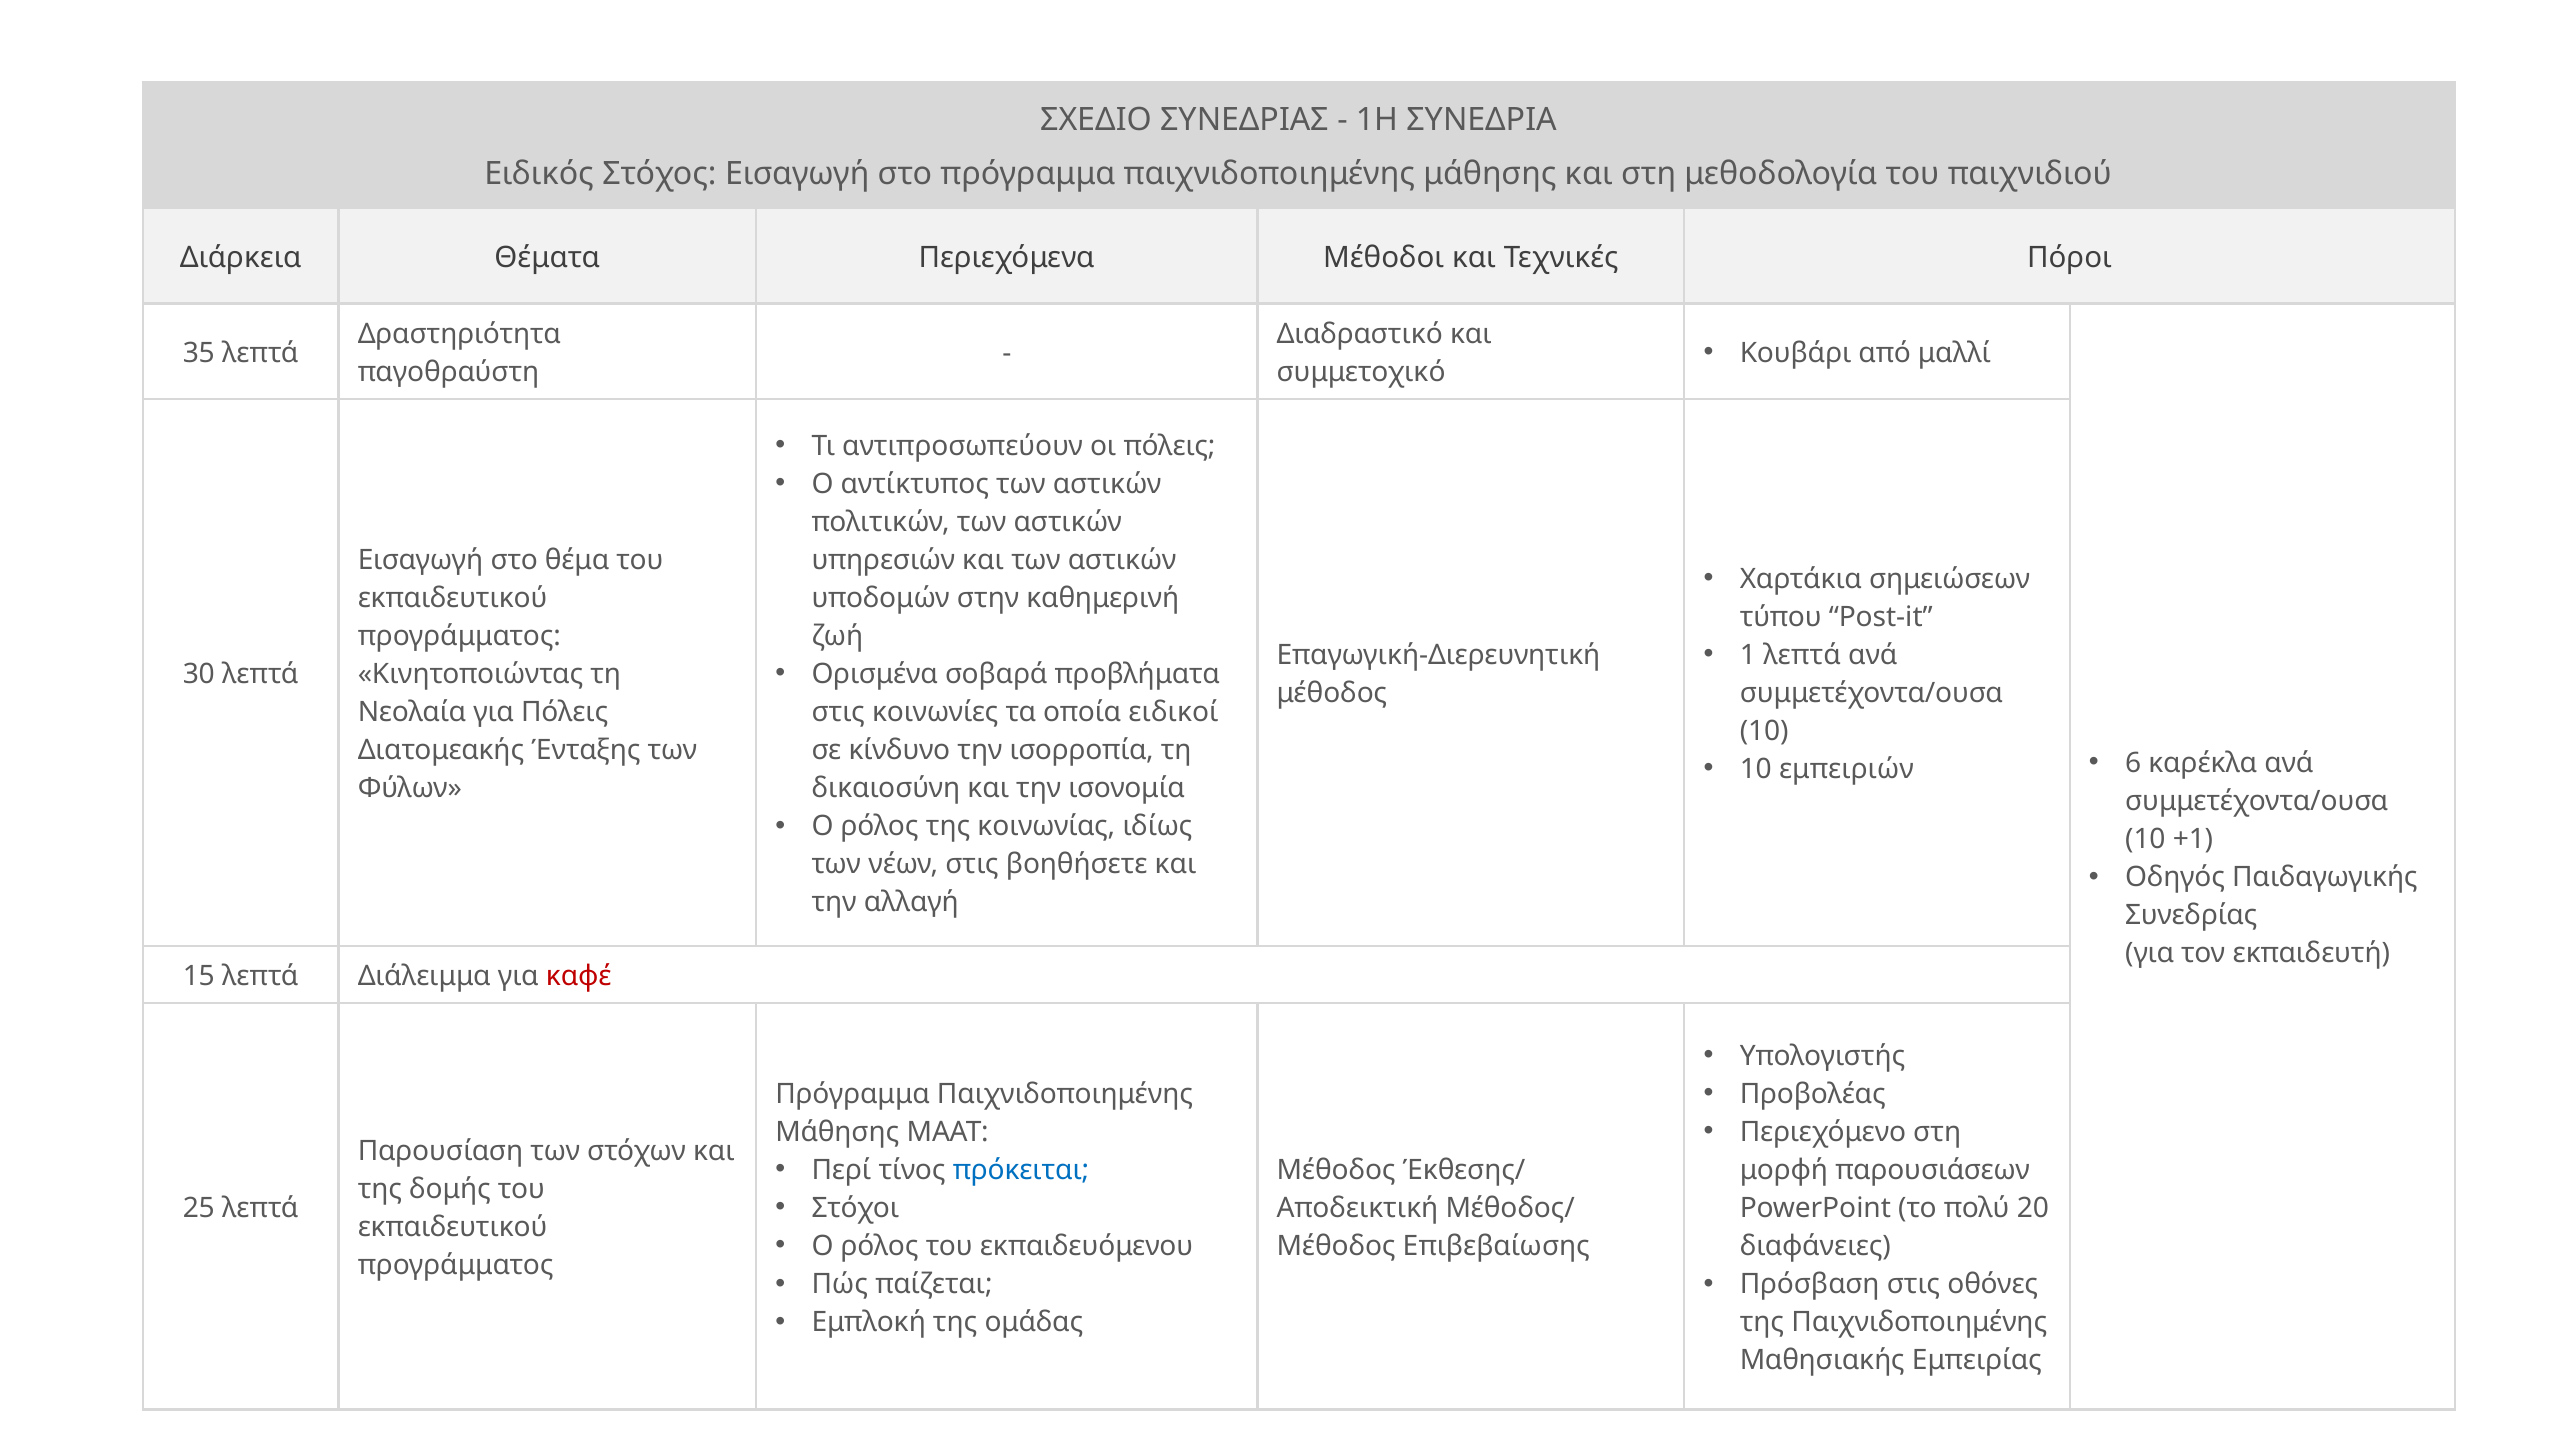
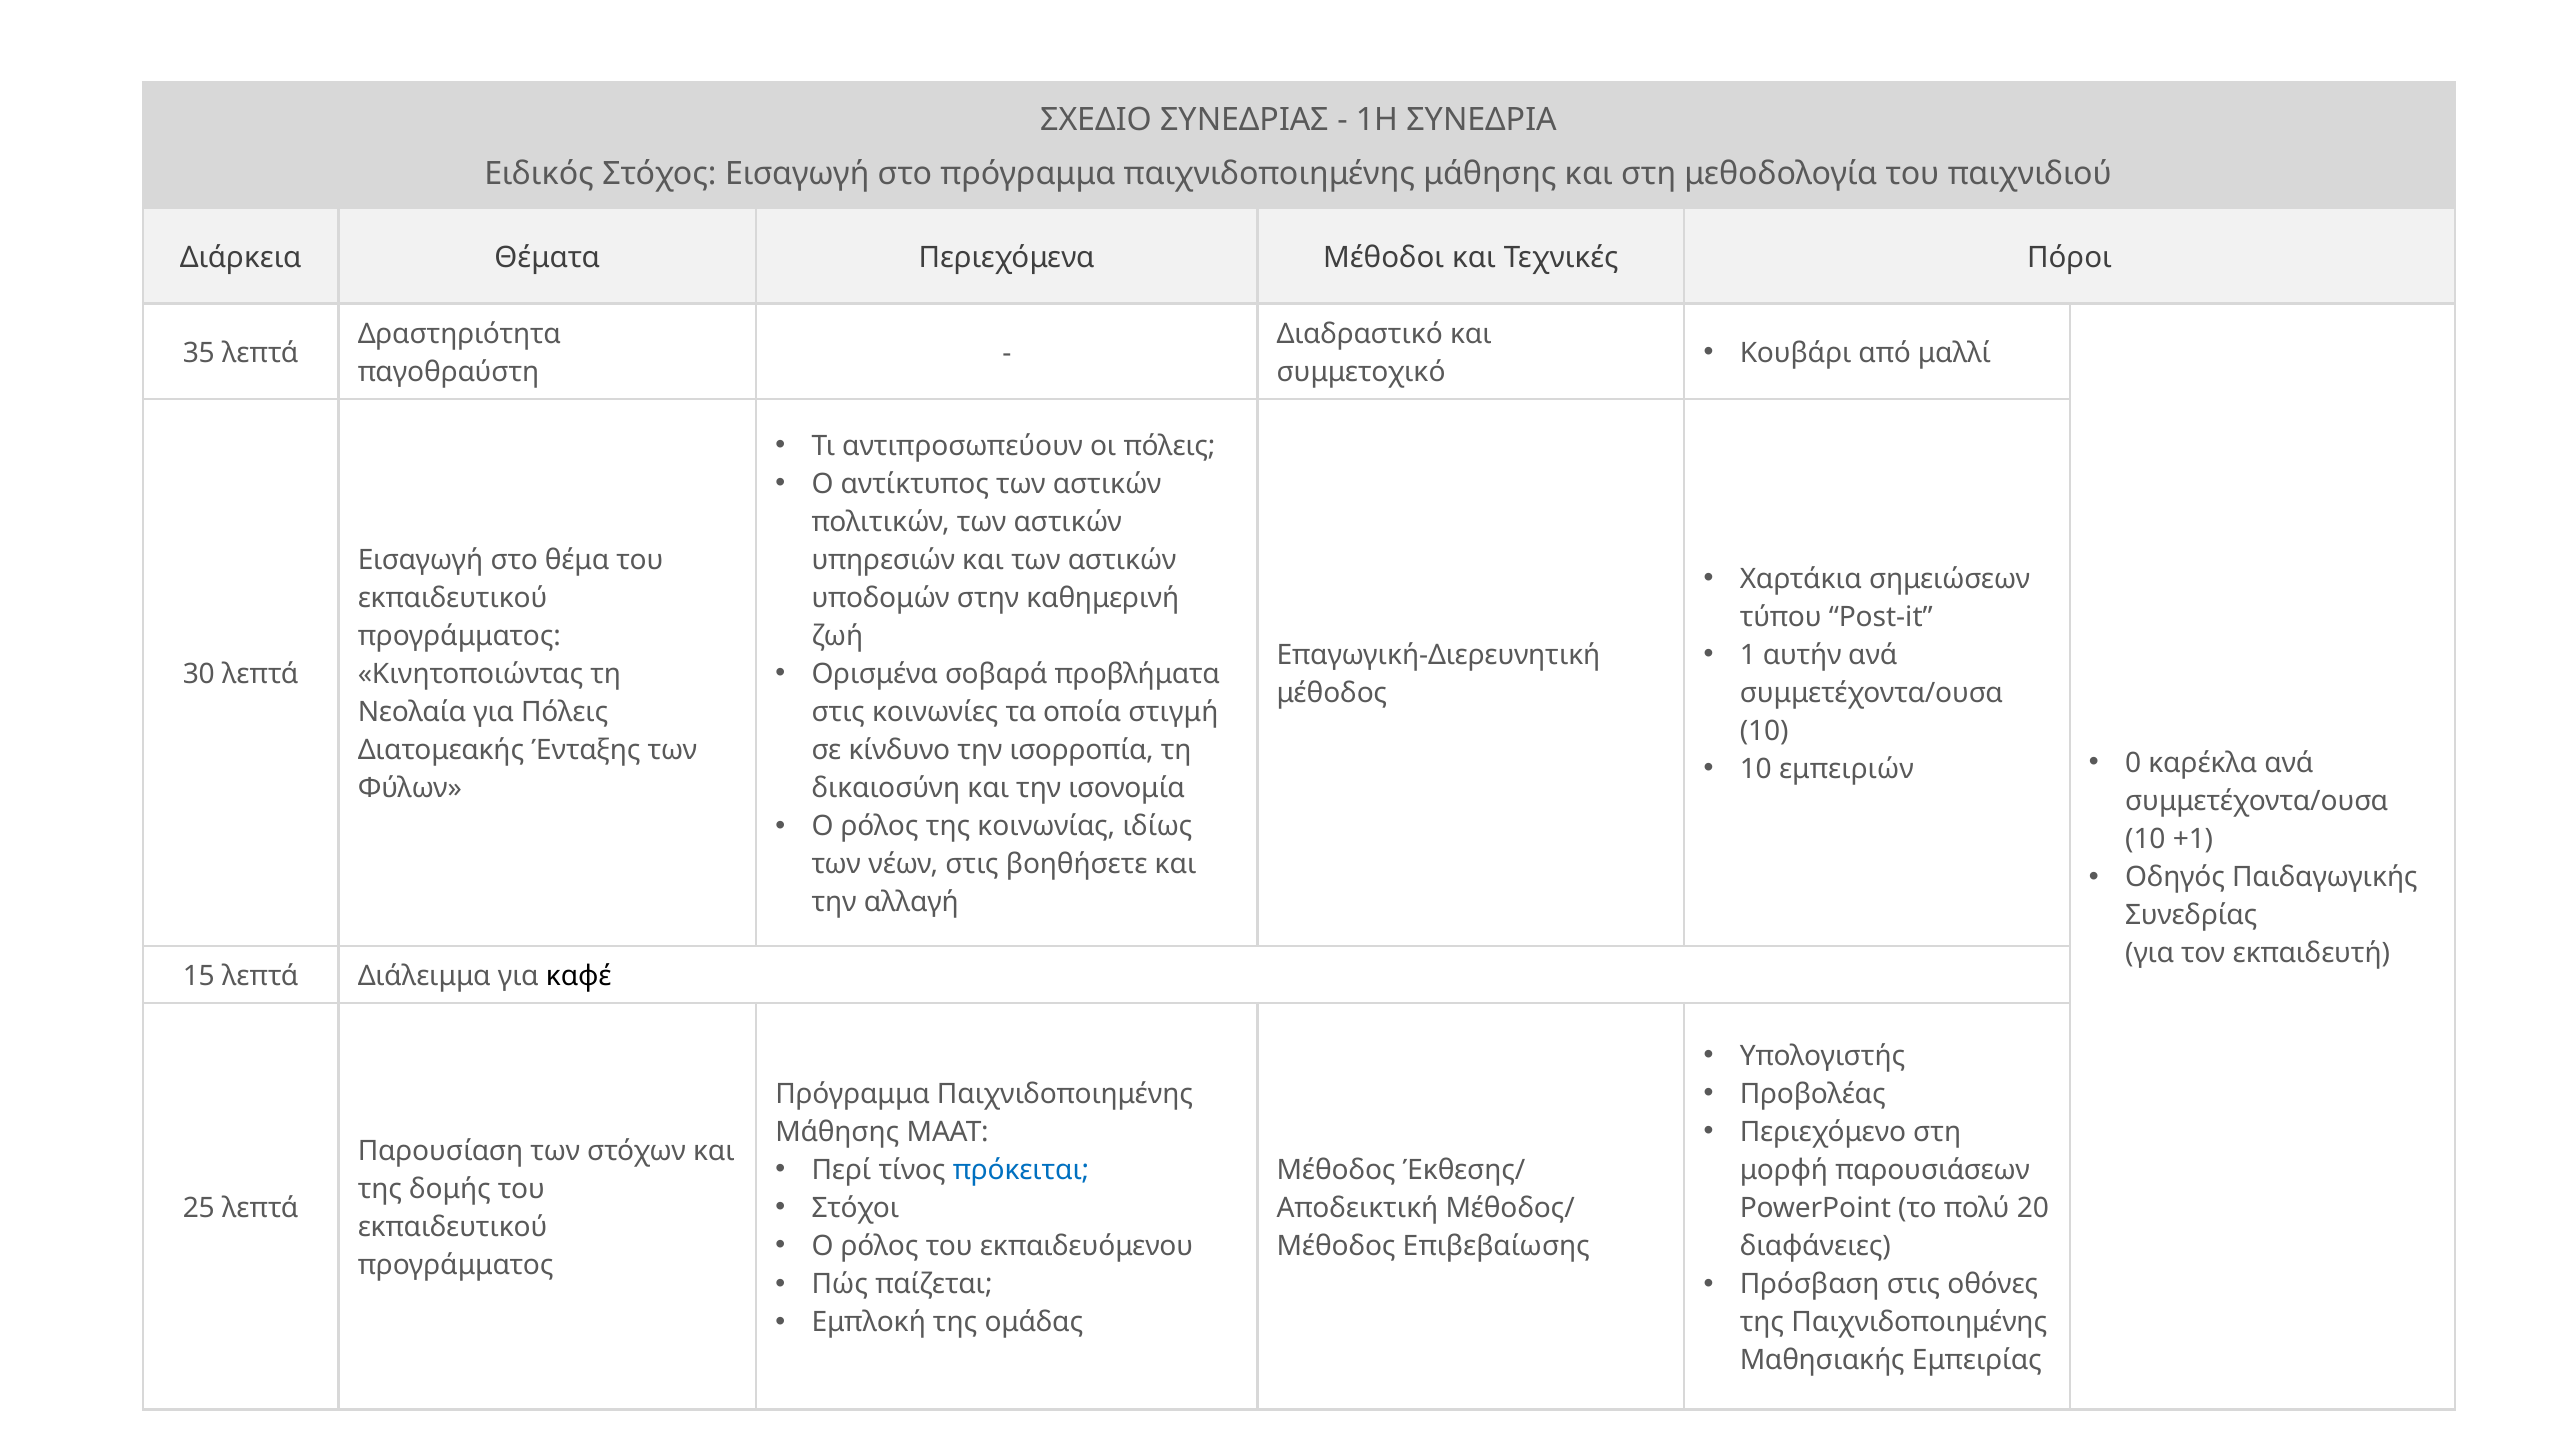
1 λεπτά: λεπτά -> αυτήν (1802, 655)
ειδικοί: ειδικοί -> στιγμή (1173, 712)
6: 6 -> 0 (2133, 763)
καφέ colour: red -> black (579, 976)
